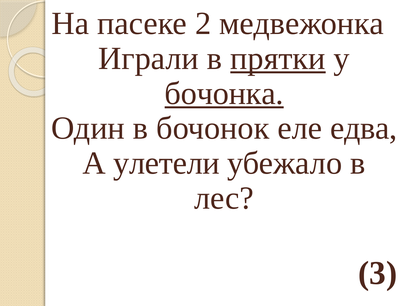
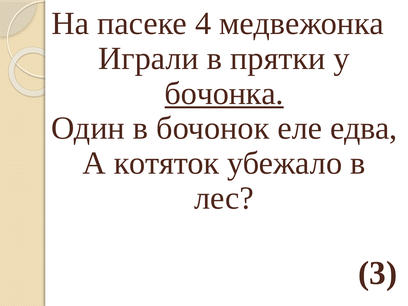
2: 2 -> 4 (203, 24)
прятки underline: present -> none (278, 59)
улетели: улетели -> котяток (166, 163)
